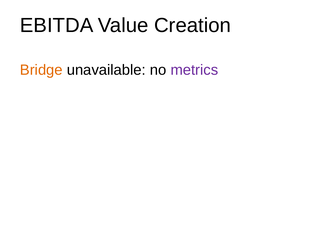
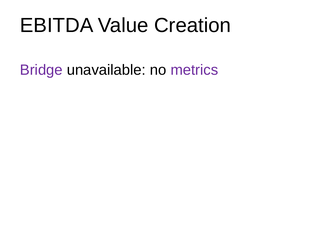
Bridge colour: orange -> purple (41, 70)
